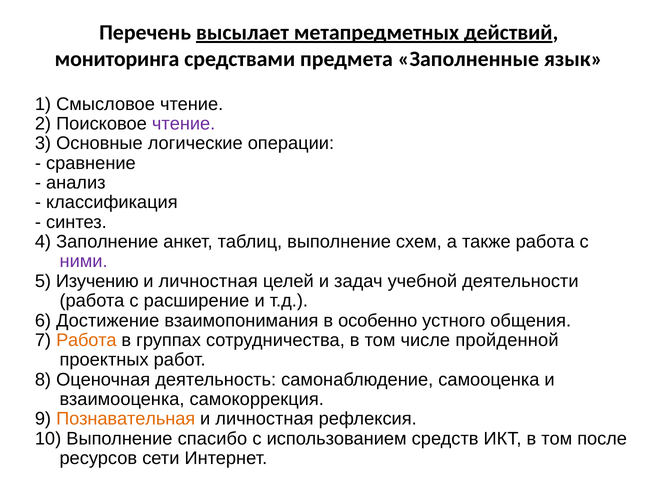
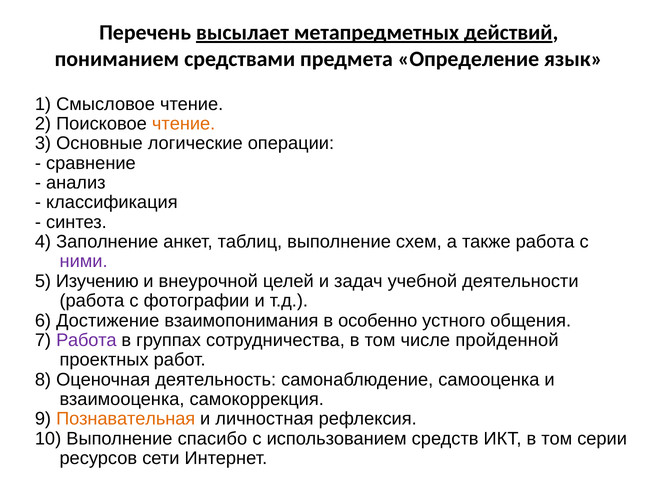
мониторинга: мониторинга -> пониманием (117, 59)
Заполненные: Заполненные -> Определение (468, 59)
чтение colour: purple -> orange (184, 124)
личностная: личностная -> внеурочной (208, 281)
расширение: расширение -> фотографии (197, 301)
Работа colour: orange -> purple (86, 340)
после: после -> серии (602, 439)
